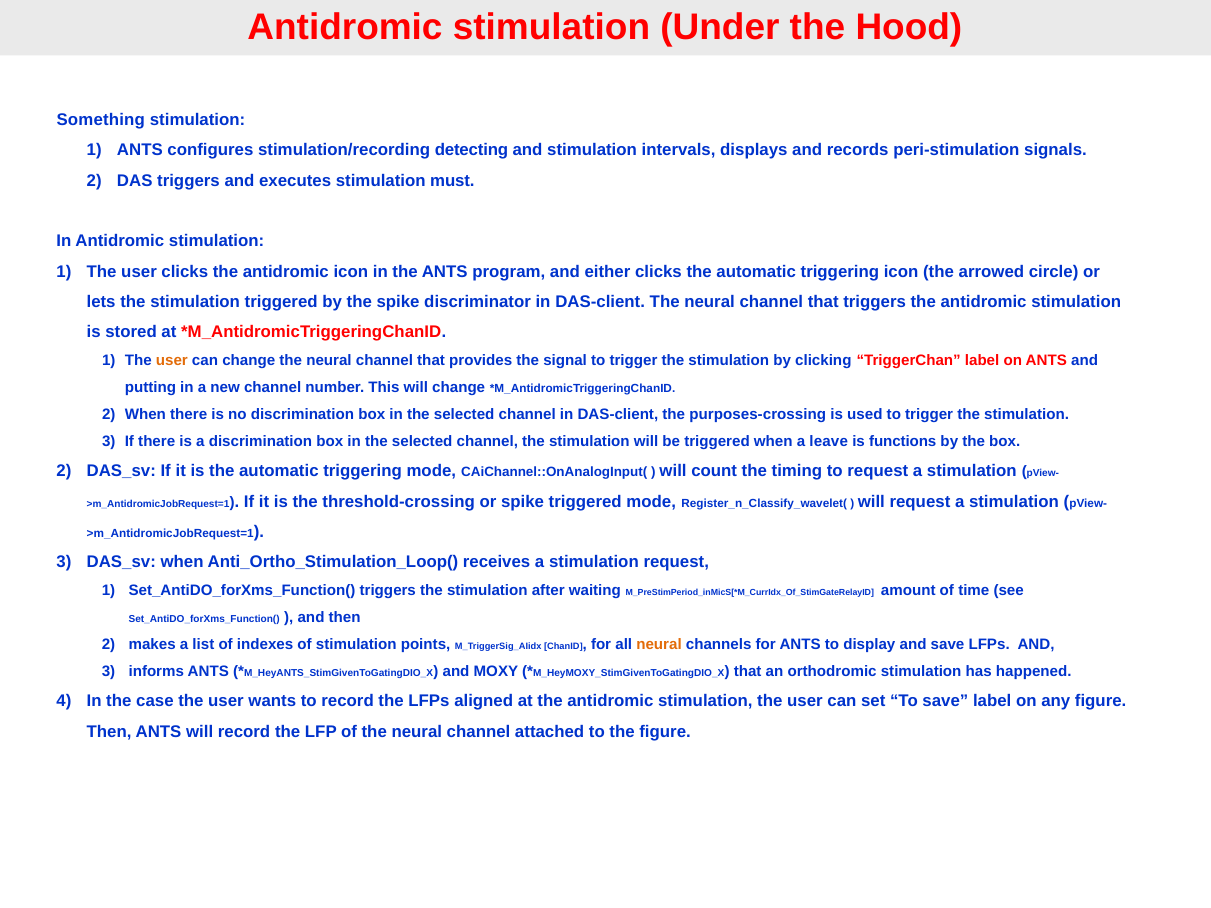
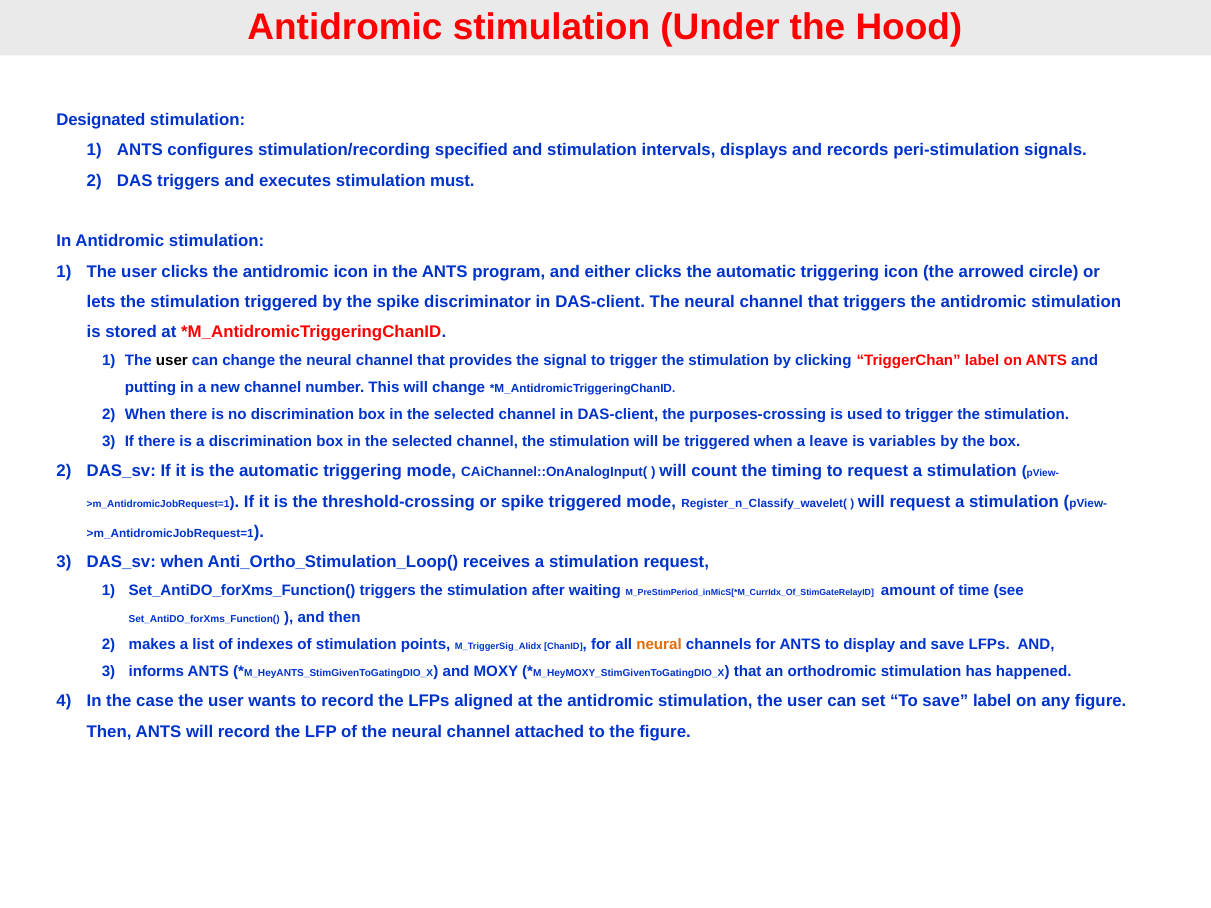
Something: Something -> Designated (101, 120)
detecting: detecting -> specified (471, 150)
user colour: orange -> black (172, 360)
functions: functions -> variables (903, 442)
